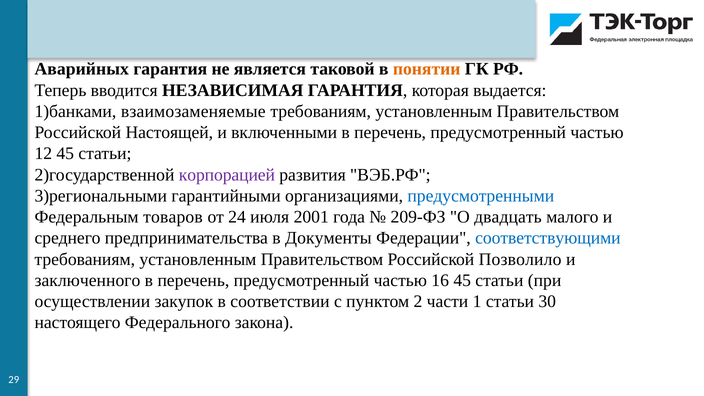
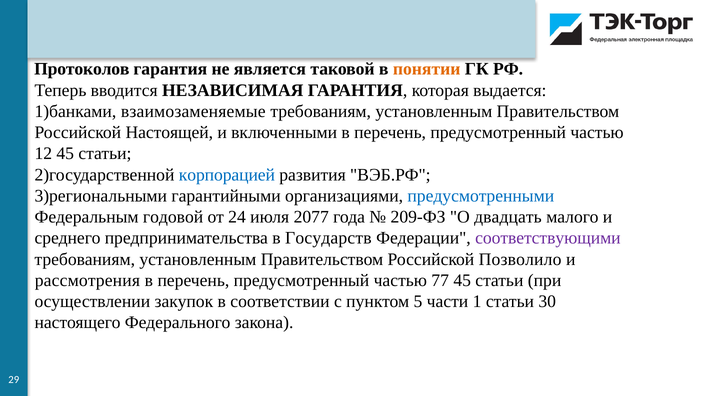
Аварийных: Аварийных -> Протоколов (82, 69)
корпорацией colour: purple -> blue (227, 175)
товаров: товаров -> годовой (173, 217)
2001: 2001 -> 2077 (311, 217)
Документы: Документы -> Государств (328, 238)
соответствующими colour: blue -> purple (548, 238)
заключенного: заключенного -> рассмотрения (87, 280)
16: 16 -> 77 (440, 280)
2: 2 -> 5 (418, 301)
